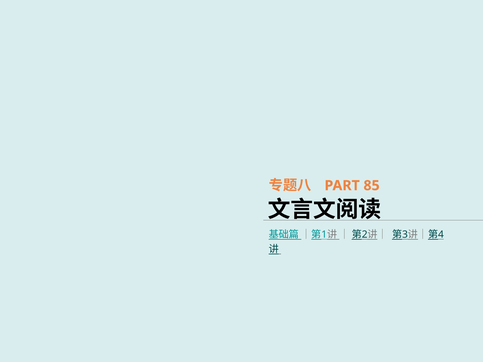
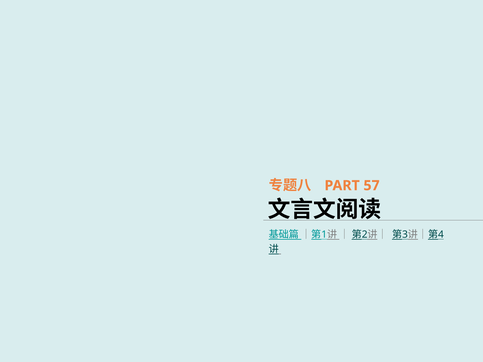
85: 85 -> 57 (372, 186)
